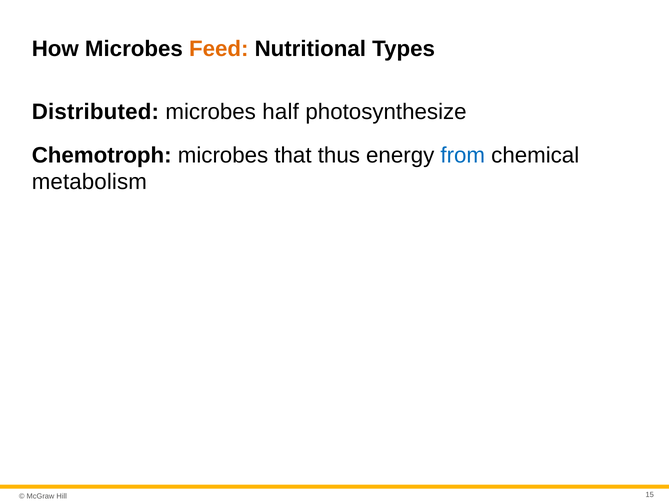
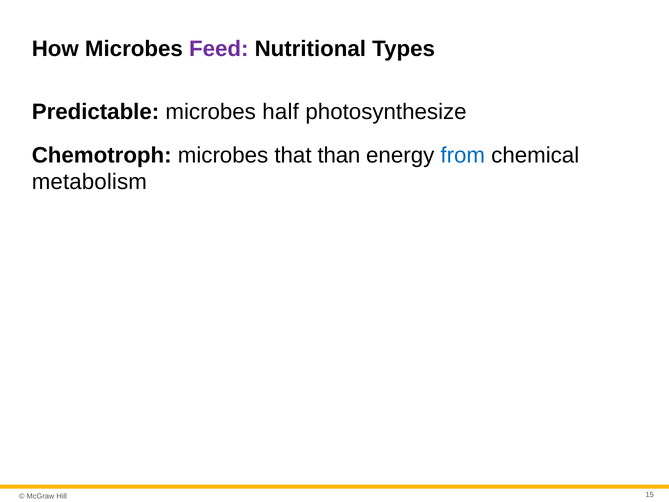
Feed colour: orange -> purple (219, 49)
Distributed: Distributed -> Predictable (95, 112)
thus: thus -> than (339, 155)
